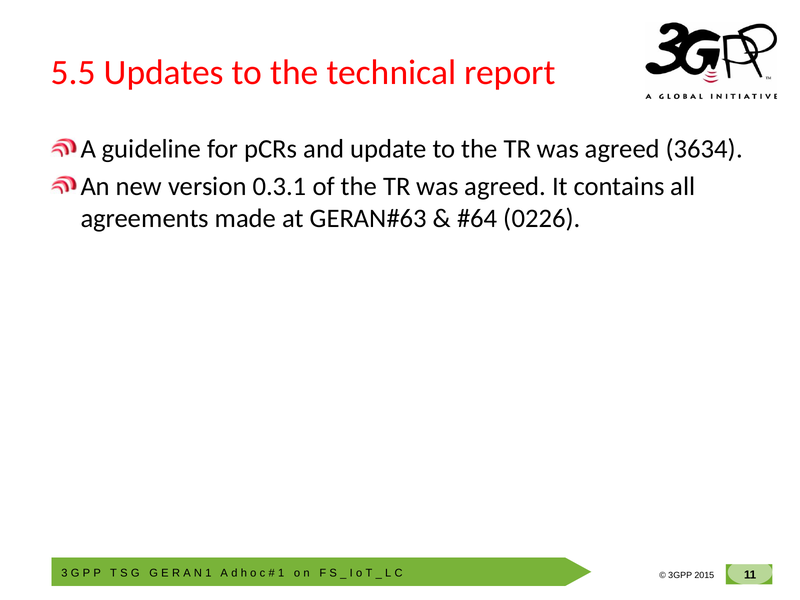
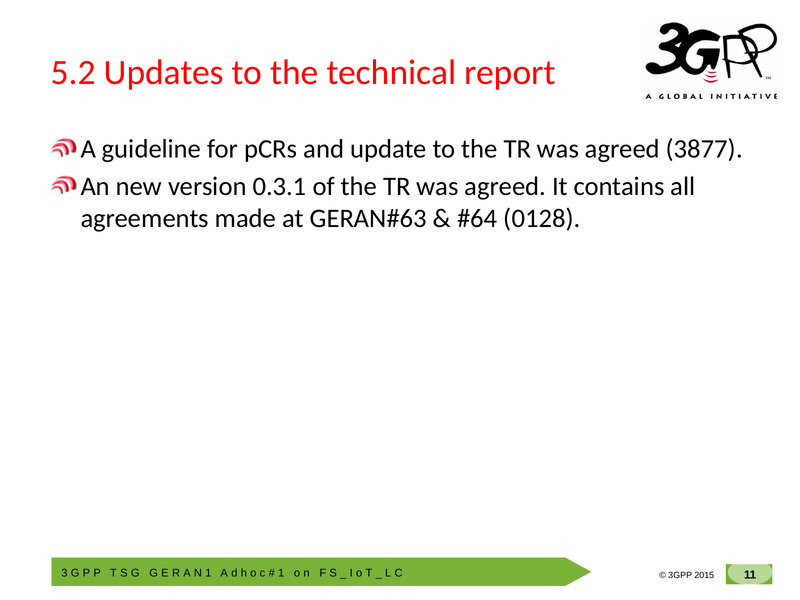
5.5: 5.5 -> 5.2 (73, 72)
3634: 3634 -> 3877 (704, 149)
0226: 0226 -> 0128 (542, 218)
